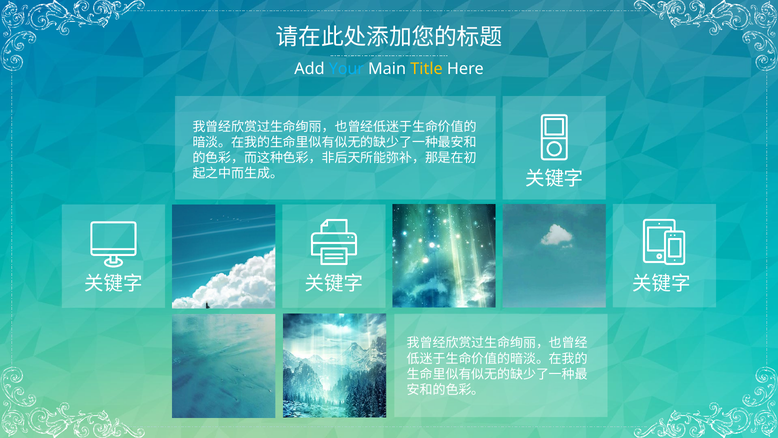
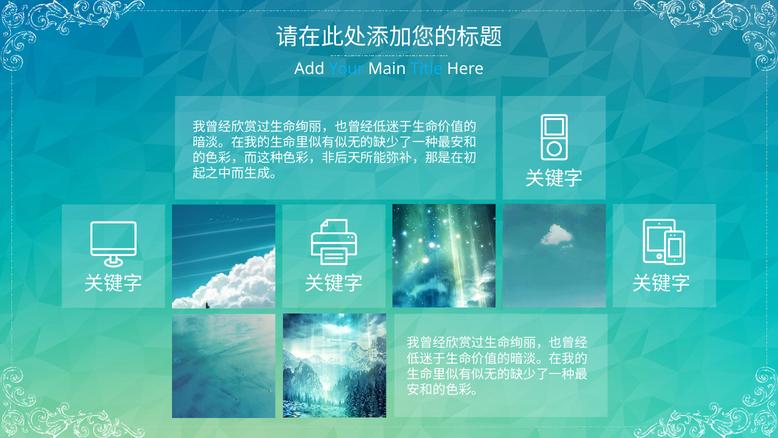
Title colour: yellow -> light blue (427, 69)
